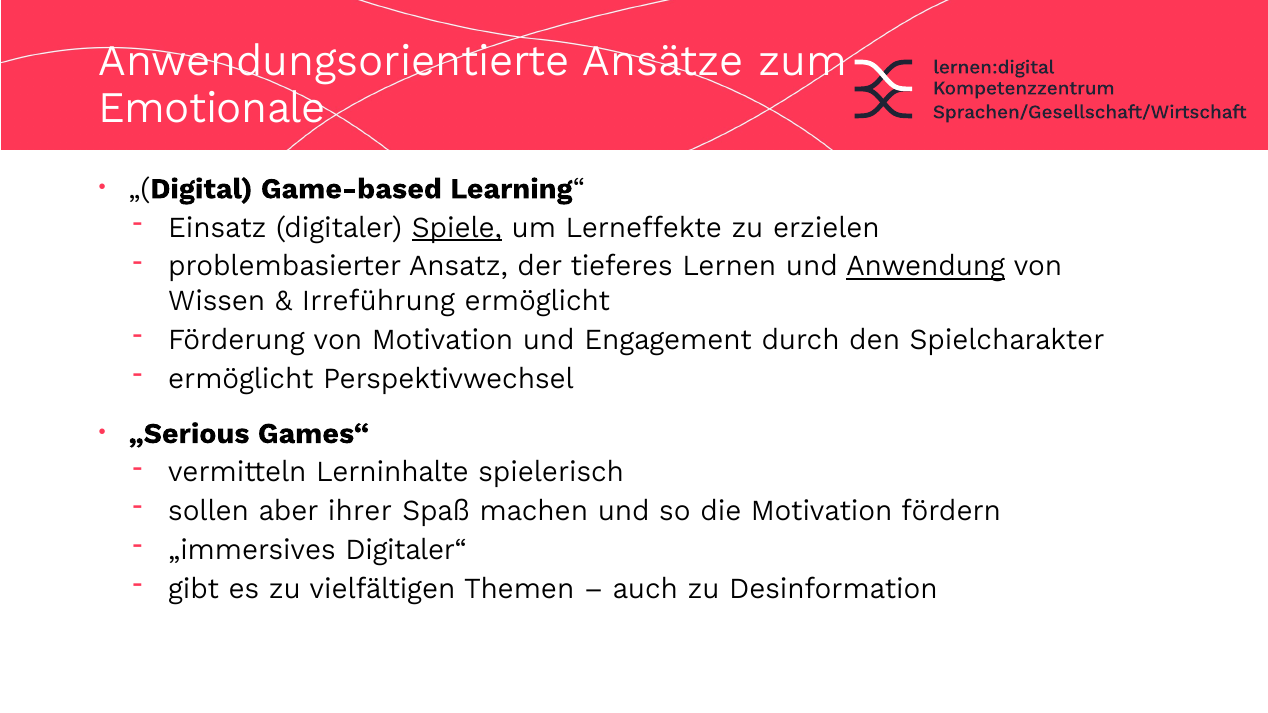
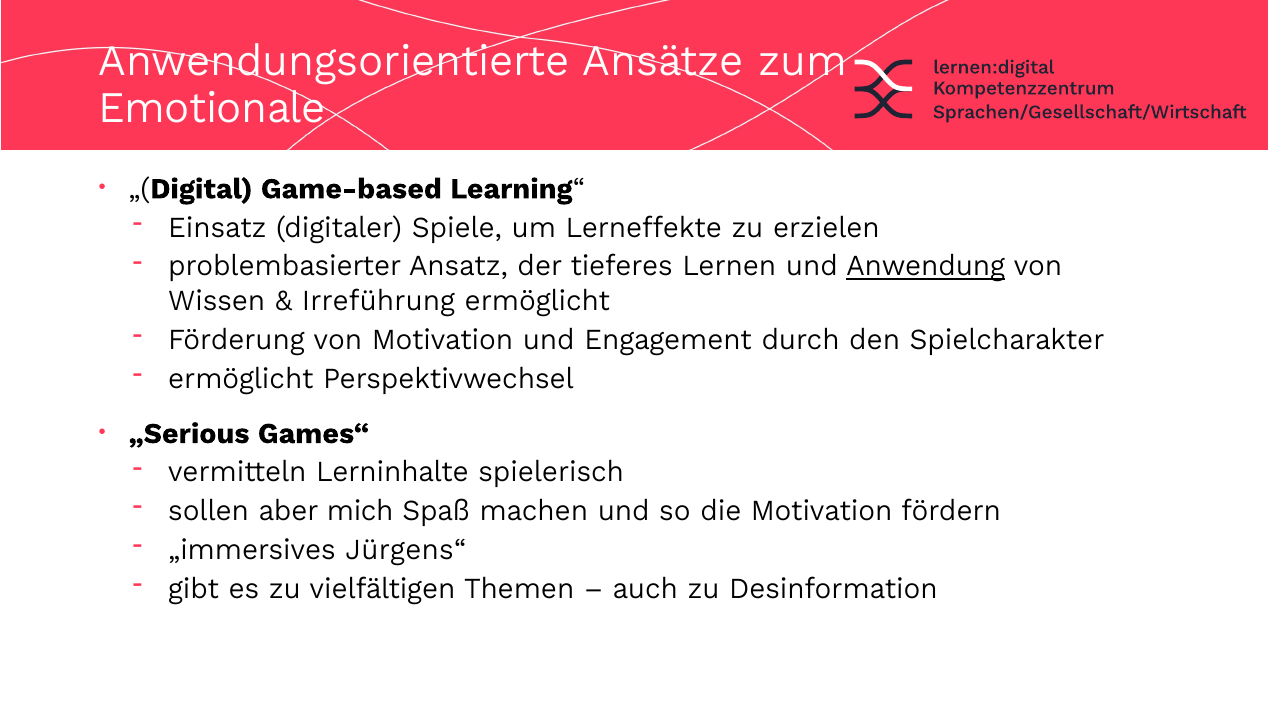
Spiele underline: present -> none (457, 228)
ihrer: ihrer -> mich (360, 511)
Digitaler“: Digitaler“ -> Jürgens“ (406, 550)
